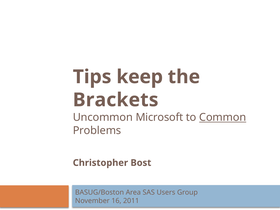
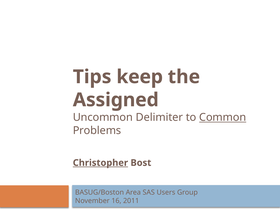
Brackets: Brackets -> Assigned (116, 100)
Microsoft: Microsoft -> Delimiter (159, 117)
Christopher underline: none -> present (100, 163)
